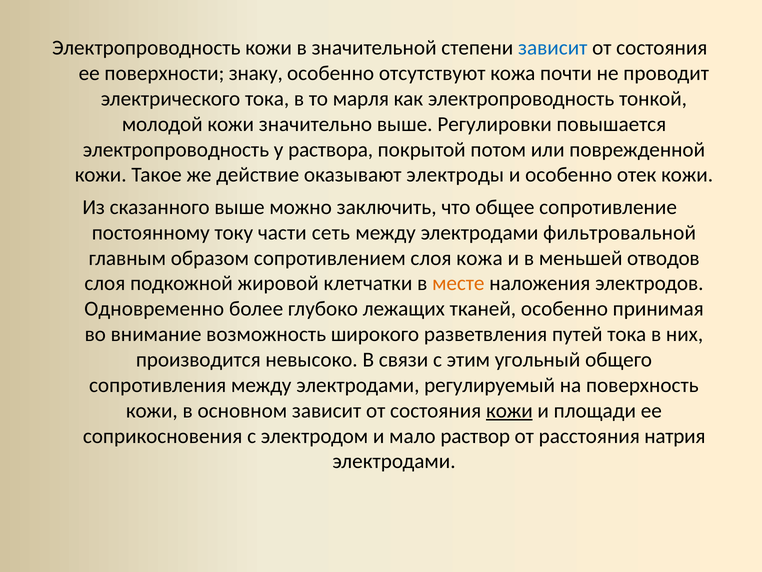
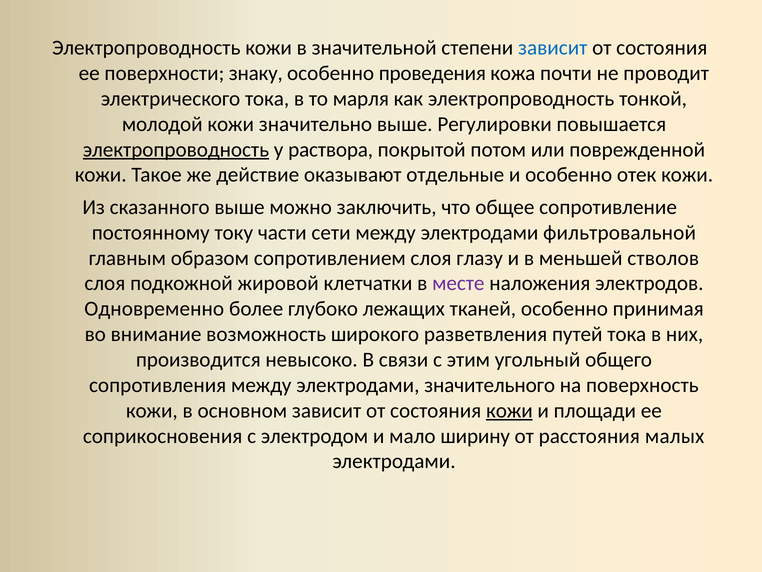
отсутствуют: отсутствуют -> проведения (432, 73)
электропроводность underline: none -> present (176, 149)
электроды: электроды -> отдельные (455, 175)
сеть: сеть -> сети (331, 232)
слоя кожа: кожа -> глазу (480, 258)
отводов: отводов -> стволов (663, 258)
месте colour: orange -> purple (458, 283)
регулируемый: регулируемый -> значительного (490, 385)
раствор: раствор -> ширину (475, 436)
натрия: натрия -> малых (675, 436)
